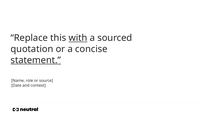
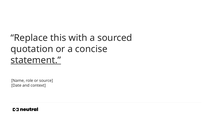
with underline: present -> none (78, 38)
